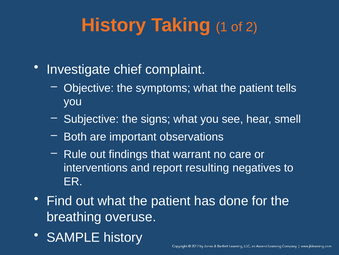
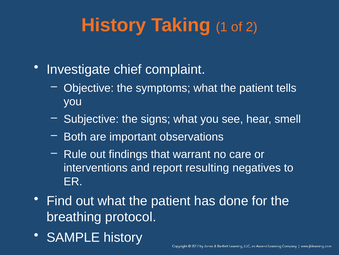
overuse: overuse -> protocol (131, 216)
